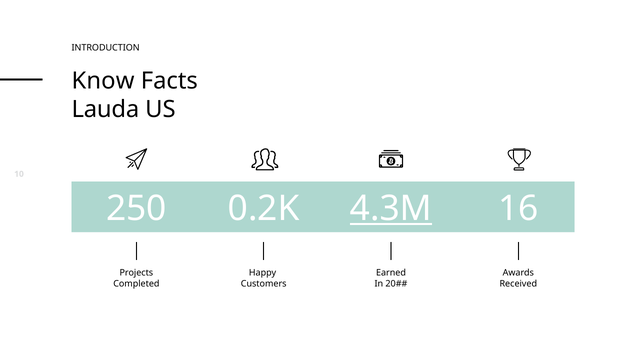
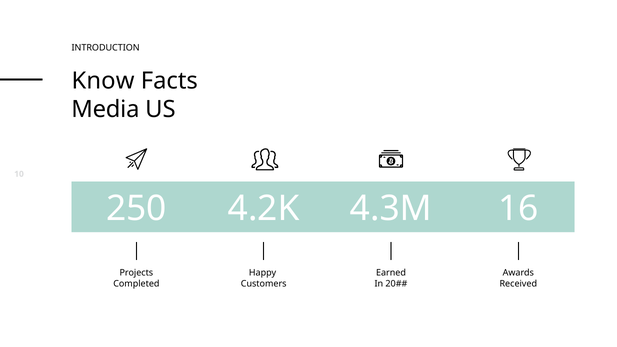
Lauda: Lauda -> Media (105, 109)
0.2K: 0.2K -> 4.2K (264, 209)
4.3M underline: present -> none (391, 209)
